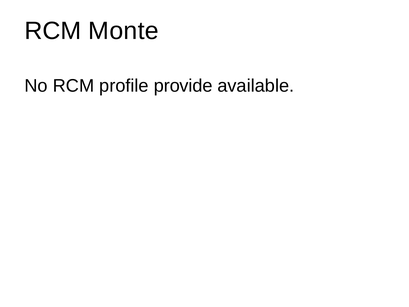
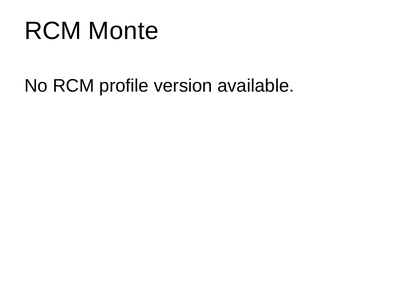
provide: provide -> version (183, 86)
